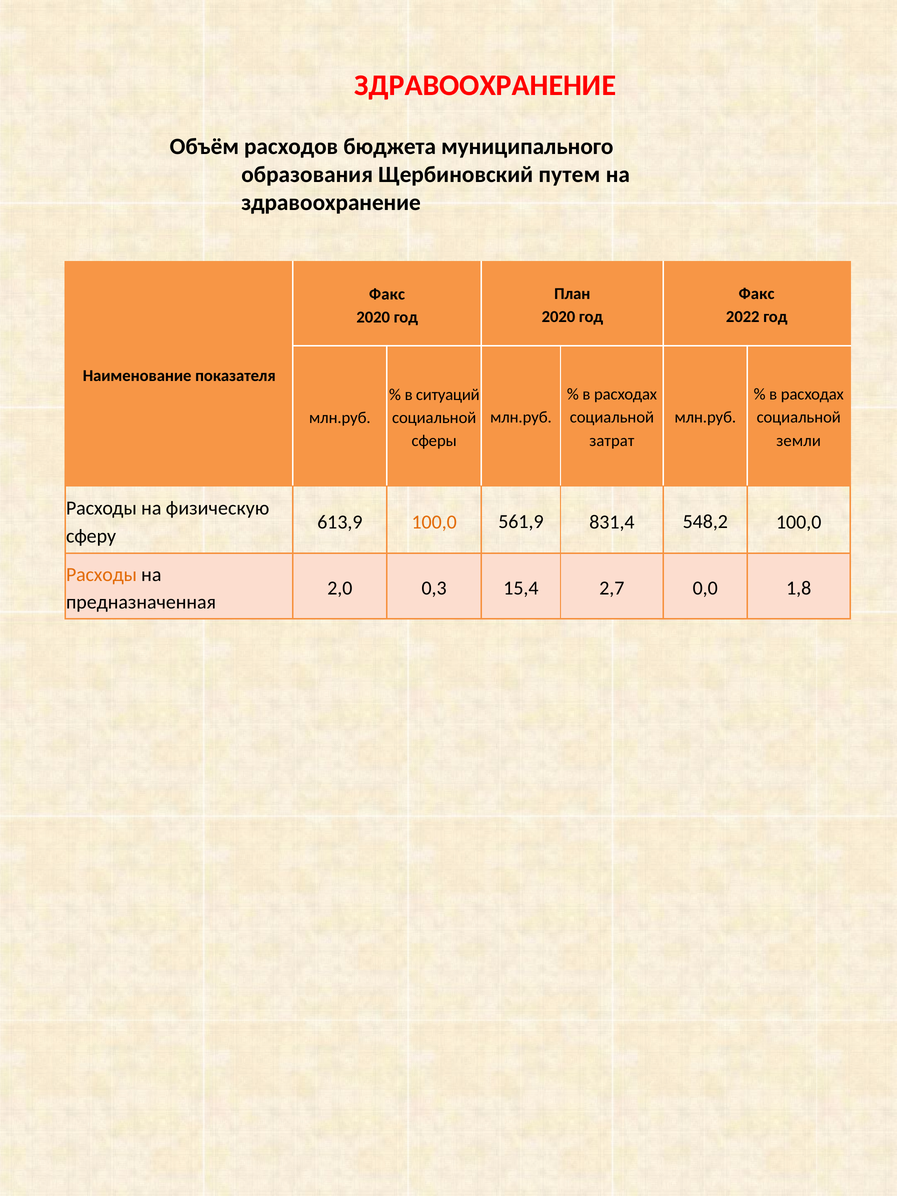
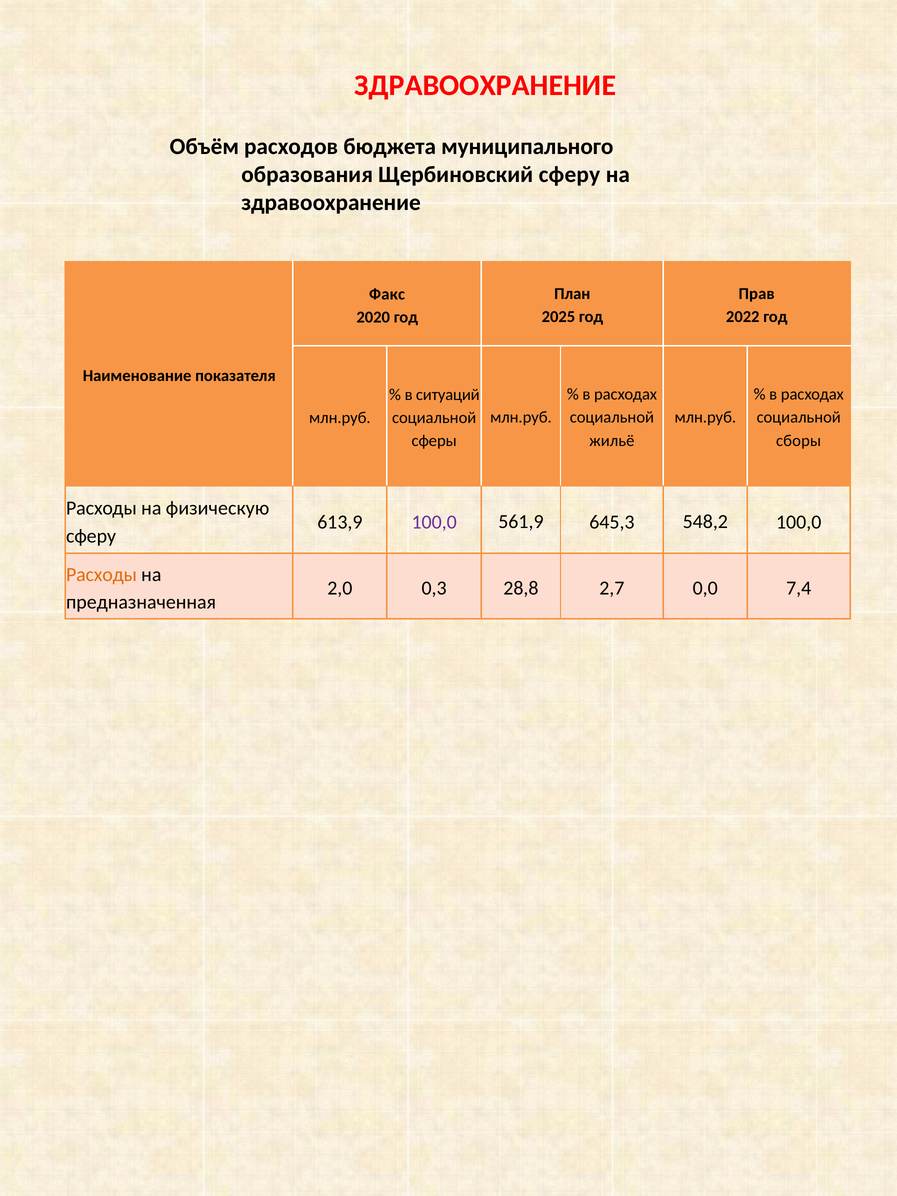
Щербиновский путем: путем -> сферу (569, 175)
Факс: Факс -> Прав (757, 294)
2020: 2020 -> 2025 (558, 317)
затрат: затрат -> жильё (612, 441)
земли: земли -> сборы (799, 441)
100,0 colour: orange -> purple (434, 522)
831,4: 831,4 -> 645,3 (612, 522)
15,4: 15,4 -> 28,8 (521, 588)
1,8: 1,8 -> 7,4 (799, 588)
